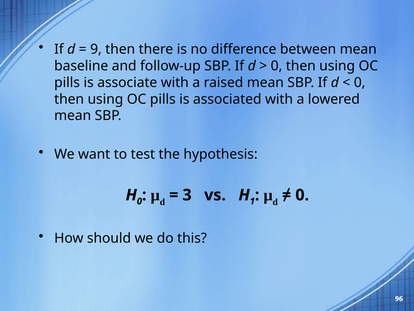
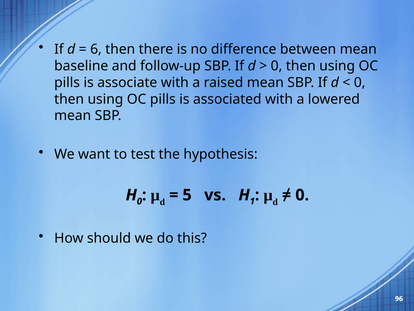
9: 9 -> 6 (96, 49)
3: 3 -> 5 (187, 195)
